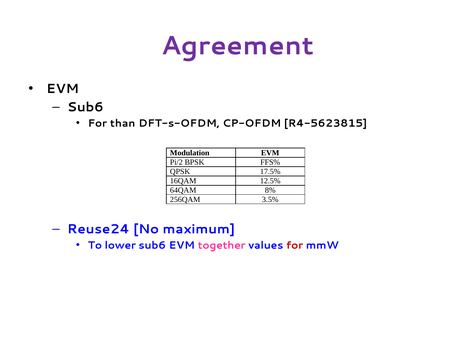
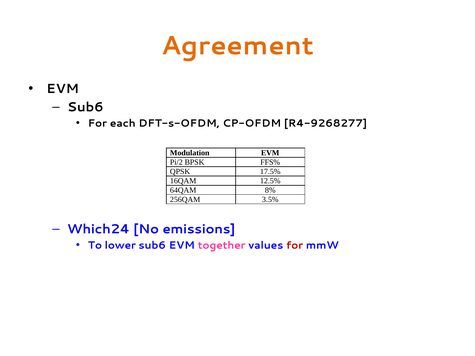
Agreement colour: purple -> orange (237, 46)
than: than -> each (123, 124)
R4-5623815: R4-5623815 -> R4-9268277 (325, 124)
Reuse24: Reuse24 -> Which24 (98, 229)
maximum: maximum -> emissions (199, 229)
